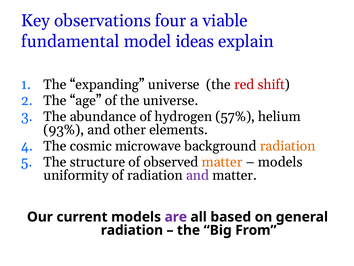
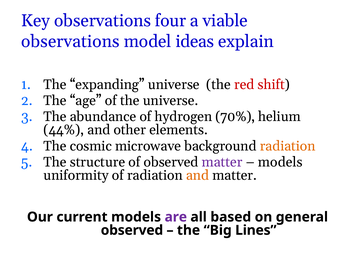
fundamental: fundamental -> observations (70, 41)
57%: 57% -> 70% (235, 116)
93%: 93% -> 44% (64, 130)
matter colour: orange -> purple (222, 162)
and colour: purple -> orange (197, 175)
radiation: radiation -> observed (132, 230)
From: From -> Lines (256, 230)
